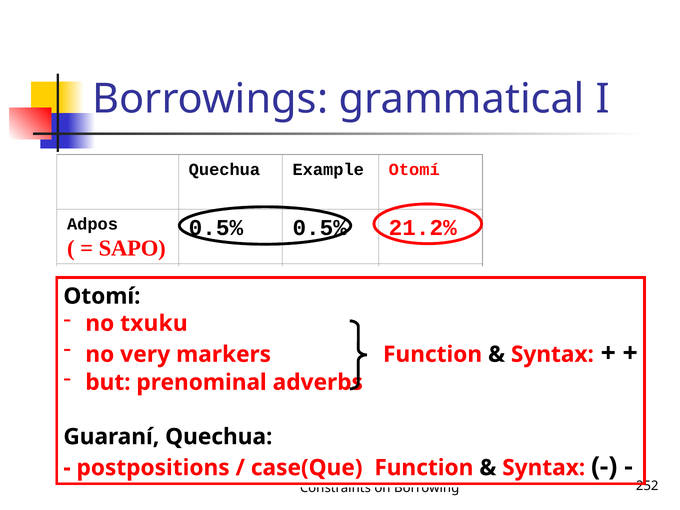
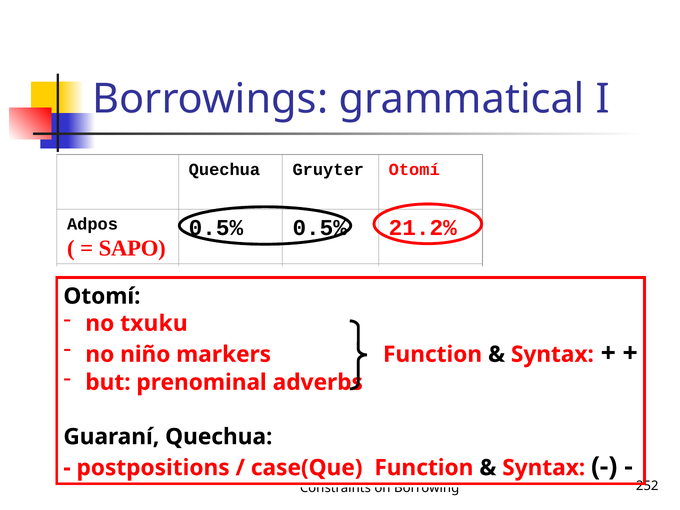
Example: Example -> Gruyter (328, 170)
very: very -> niño (145, 354)
